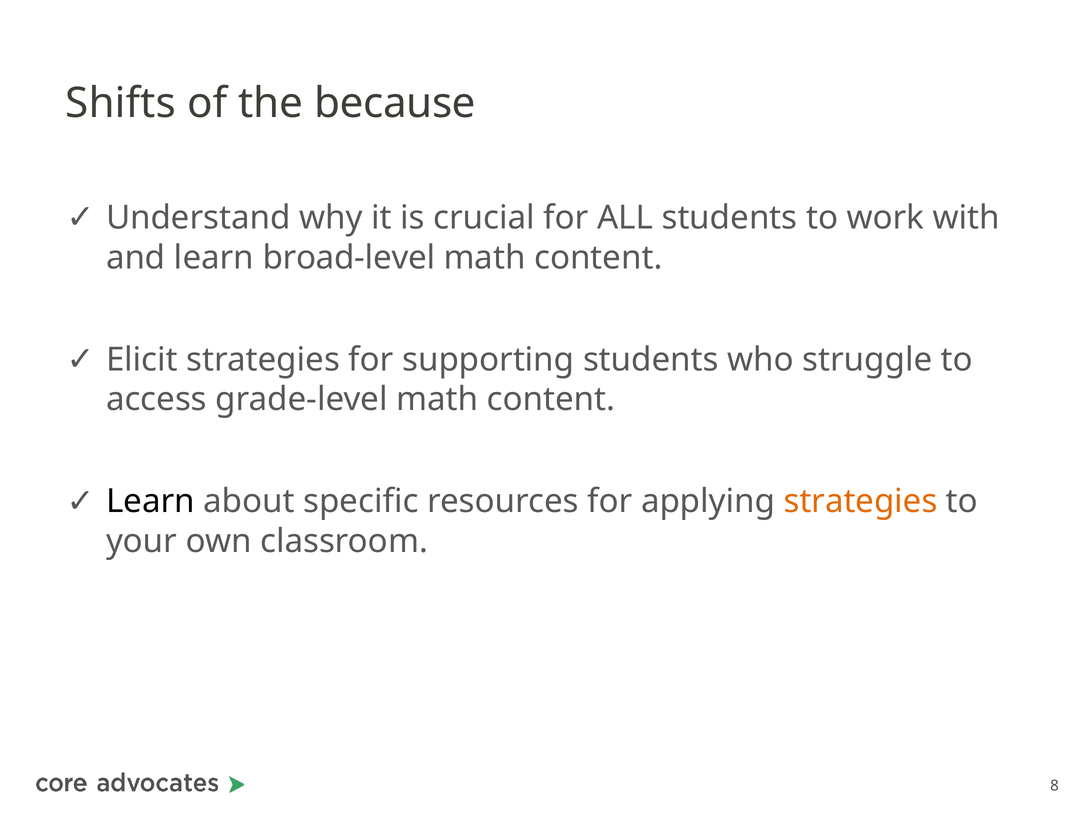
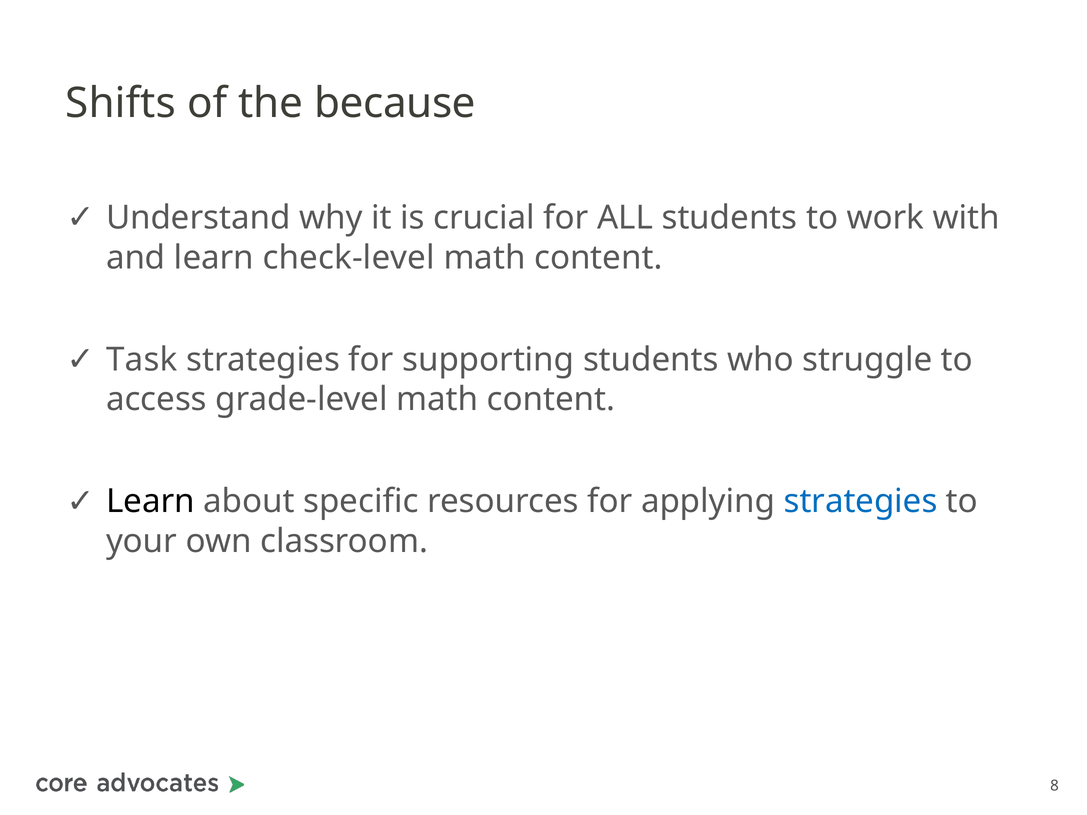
broad-level: broad-level -> check-level (349, 258)
Elicit: Elicit -> Task (142, 360)
strategies colour: orange -> blue (861, 502)
